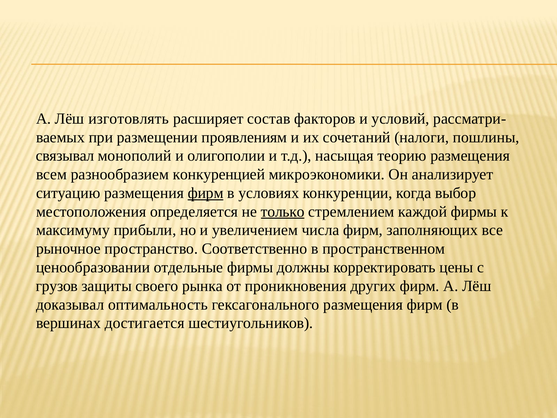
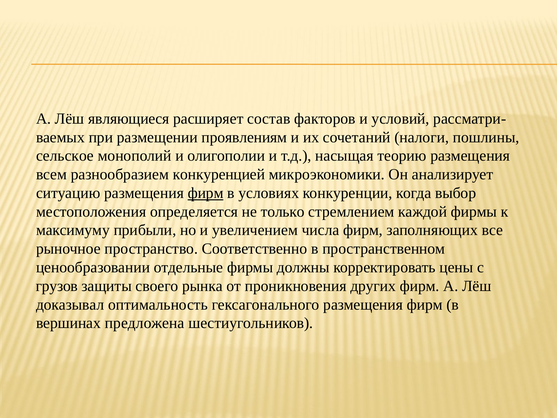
изготовлять: изготовлять -> являющиеся (129, 119)
связывал: связывал -> сельское (65, 156)
только underline: present -> none (283, 212)
достигается: достигается -> предложена (145, 323)
